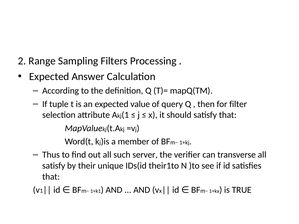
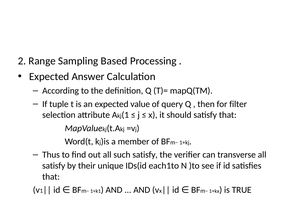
Filters: Filters -> Based (114, 61)
such server: server -> satisfy (145, 155)
their1to: their1to -> each1to (164, 166)
